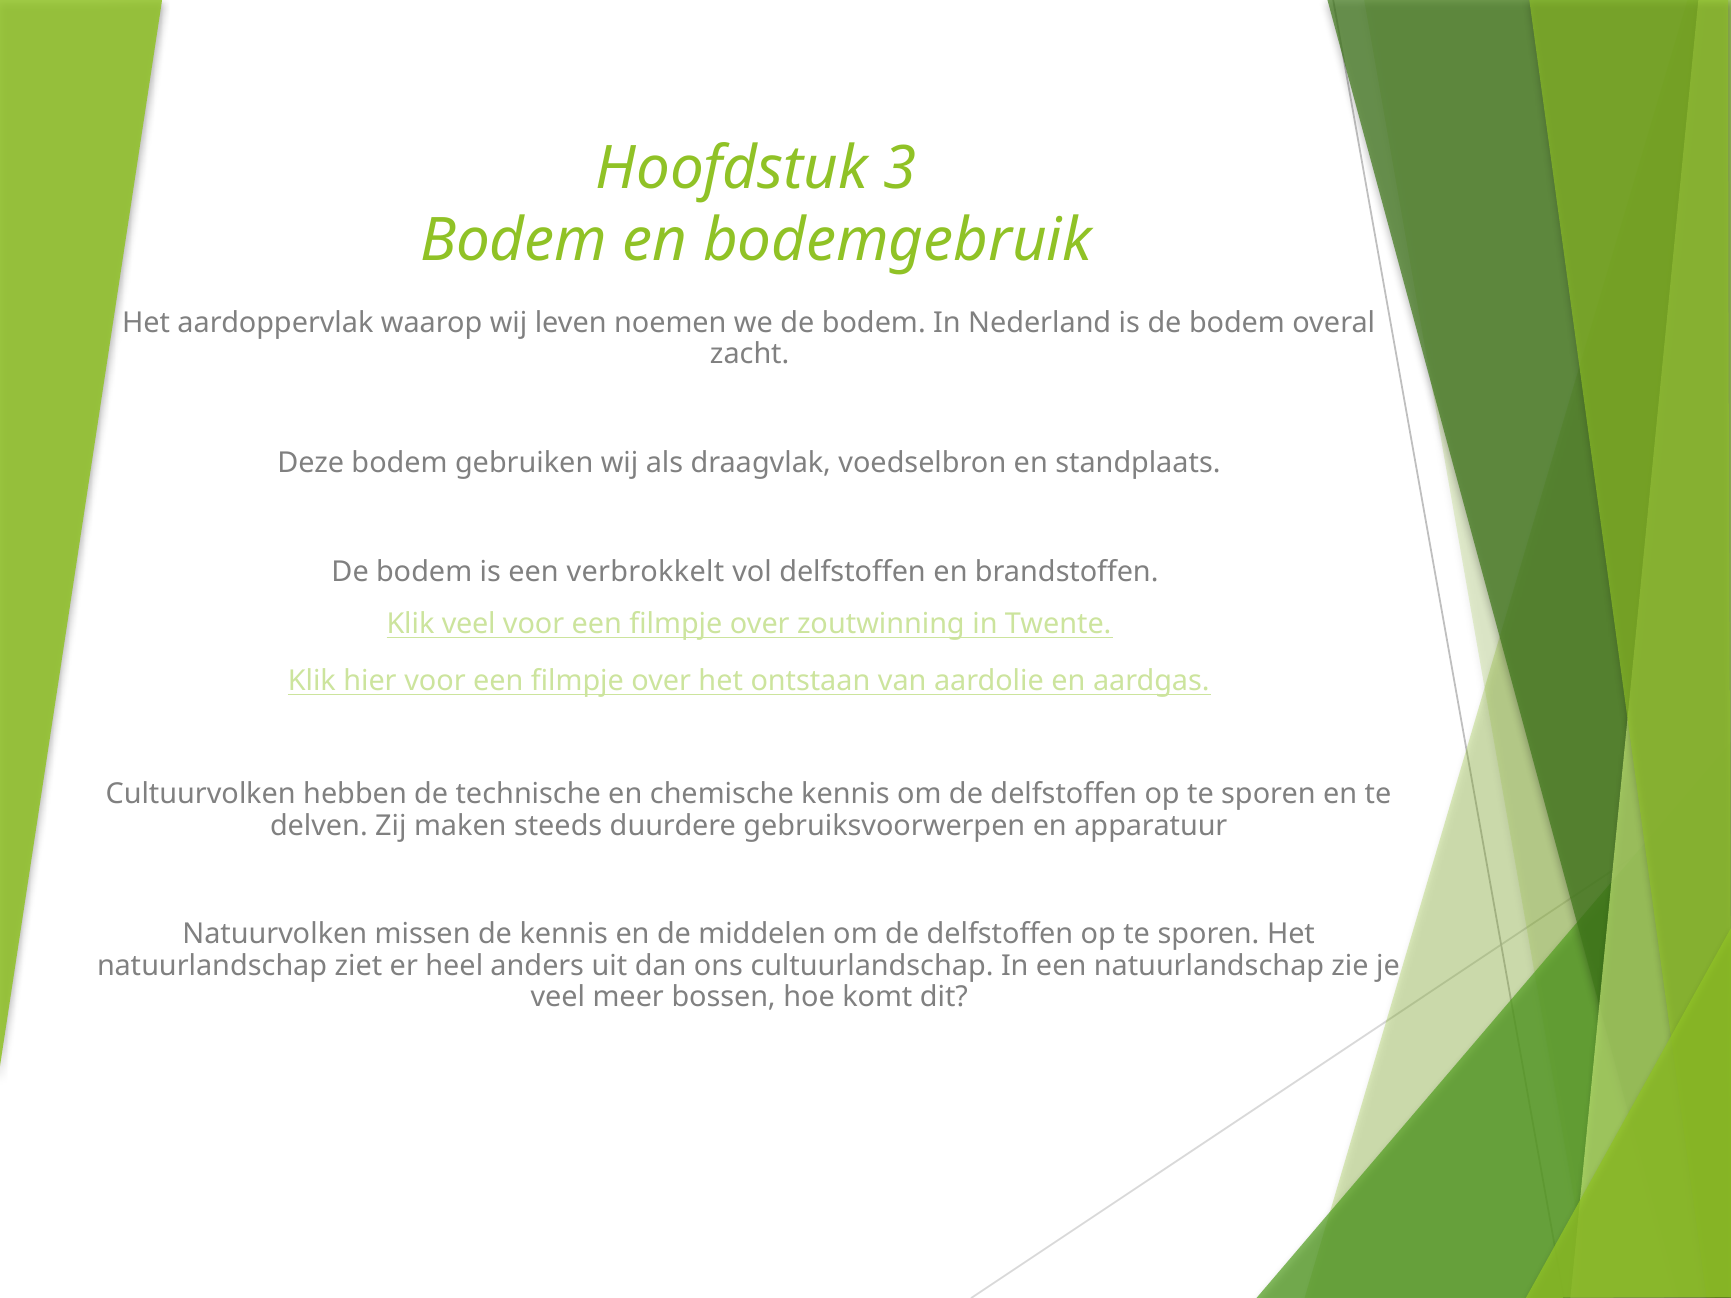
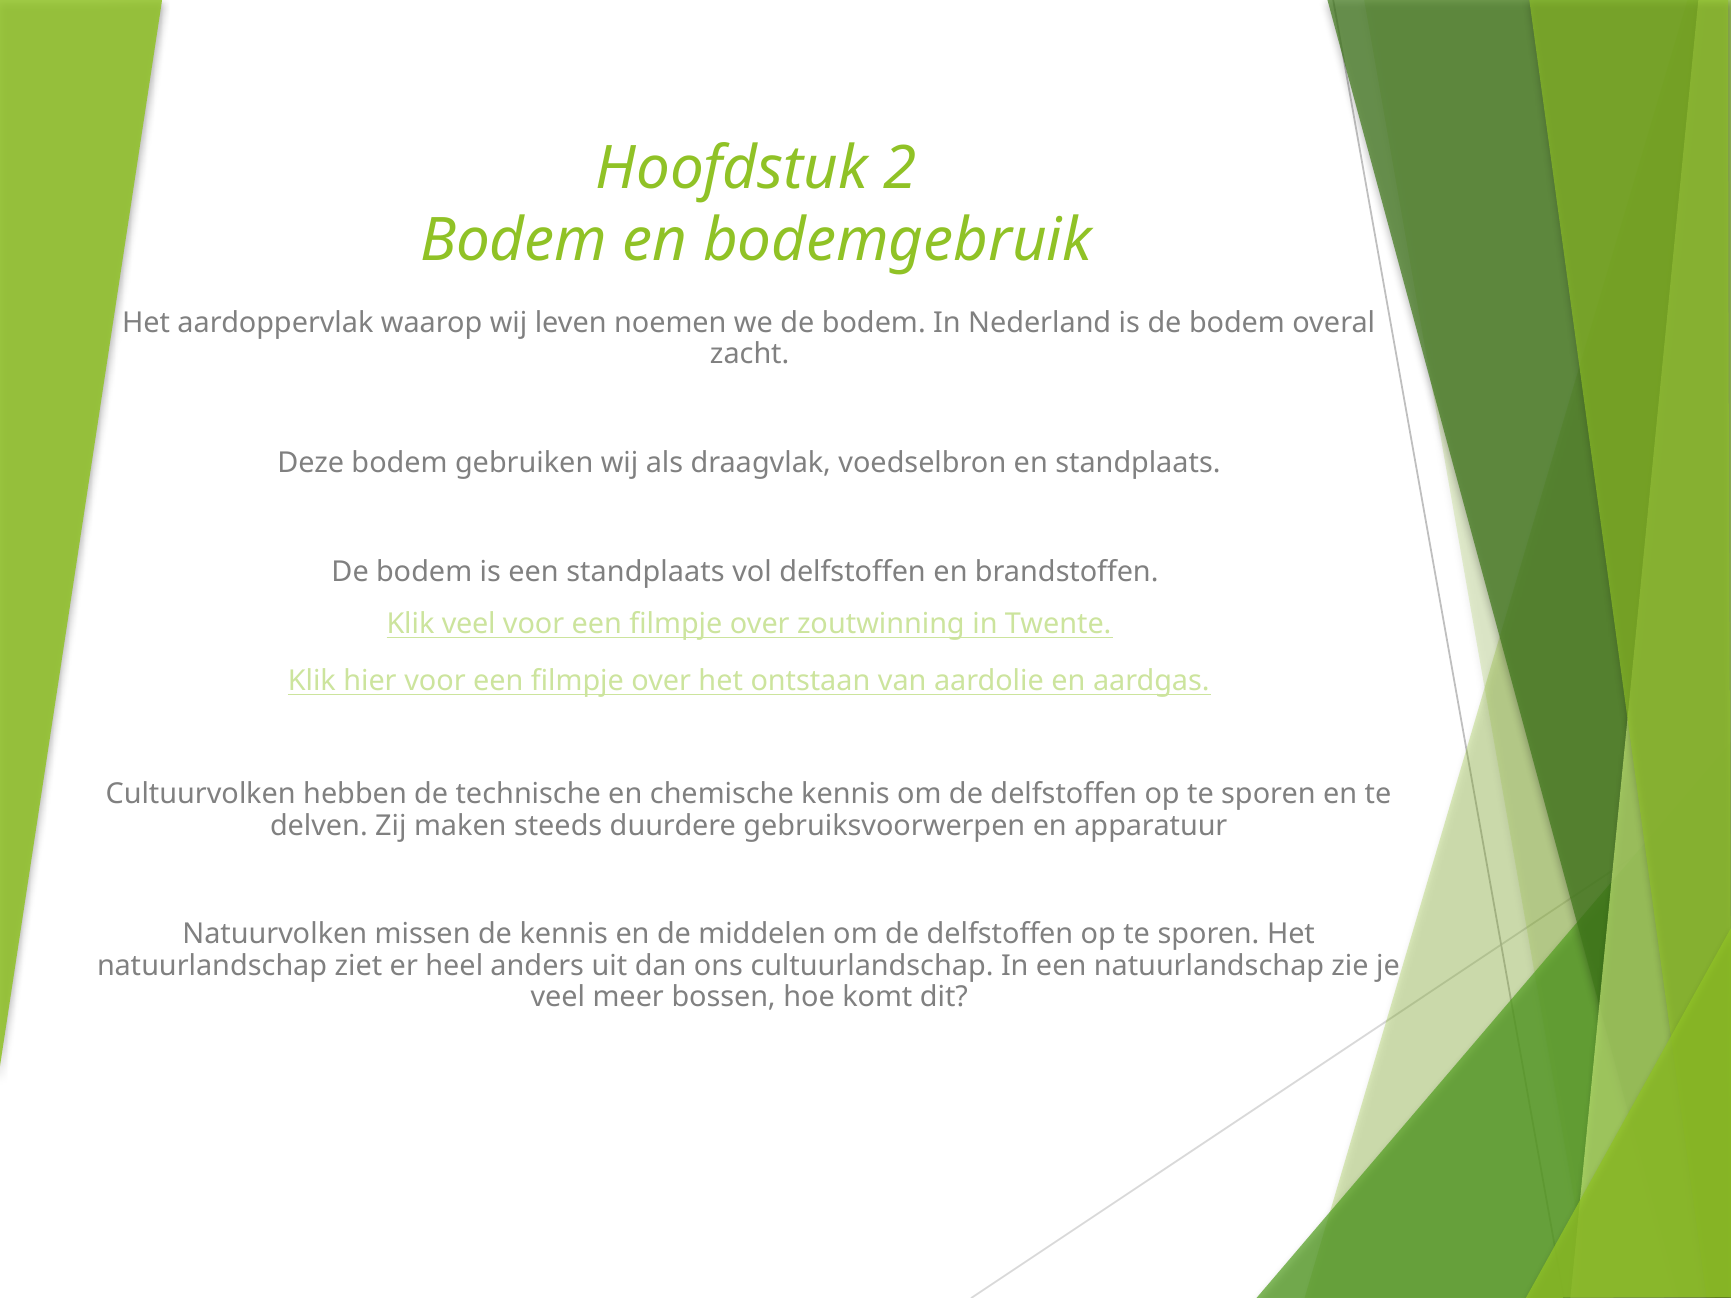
3: 3 -> 2 (900, 168)
een verbrokkelt: verbrokkelt -> standplaats (646, 572)
